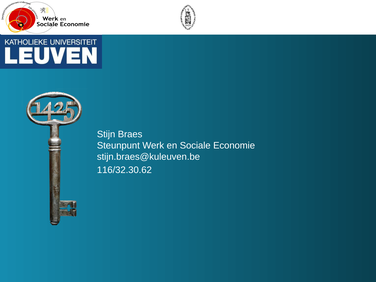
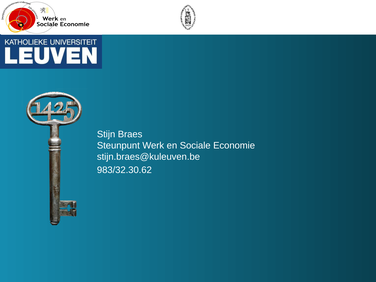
116/32.30.62: 116/32.30.62 -> 983/32.30.62 (124, 170)
